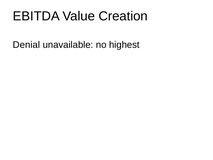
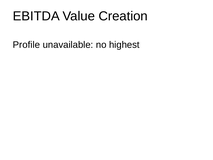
Denial: Denial -> Profile (26, 45)
